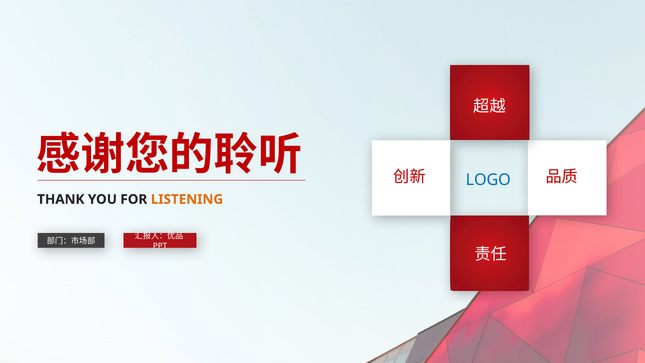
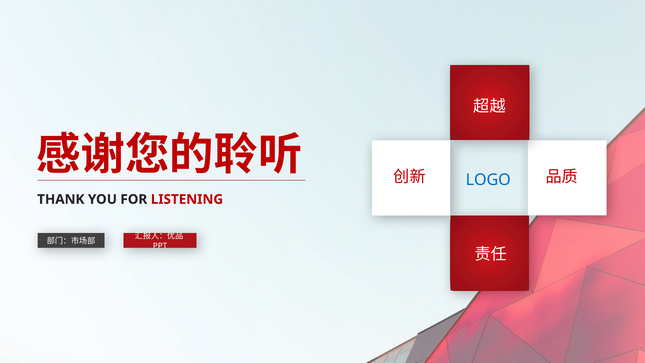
LISTENING colour: orange -> red (187, 199)
